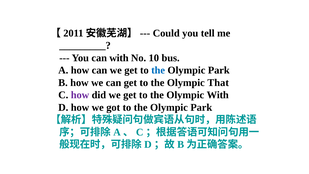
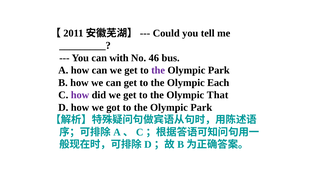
10: 10 -> 46 (154, 58)
the colour: blue -> purple (158, 70)
That: That -> Each (218, 83)
Olympic With: With -> That (218, 95)
